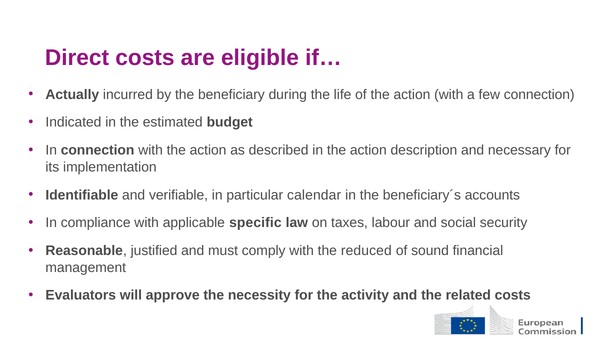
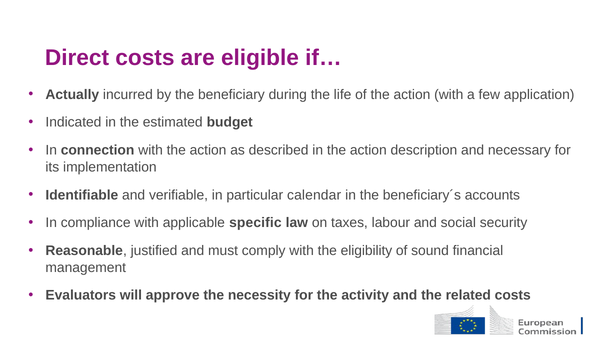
few connection: connection -> application (539, 94)
reduced: reduced -> eligibility (366, 251)
